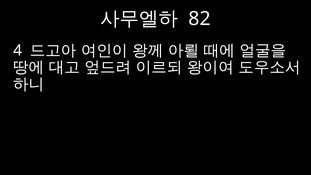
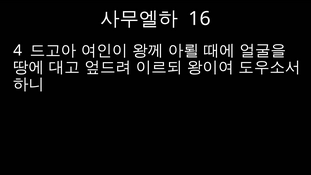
82: 82 -> 16 (200, 19)
